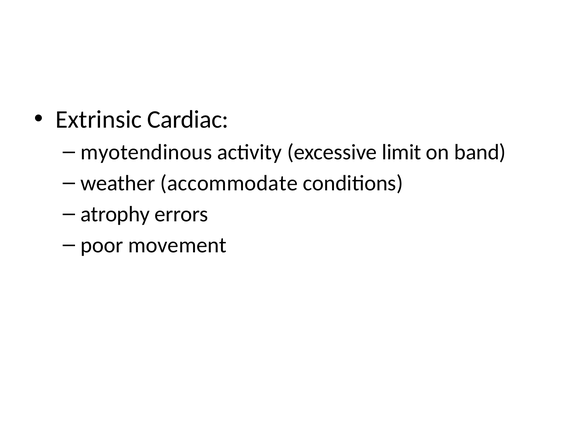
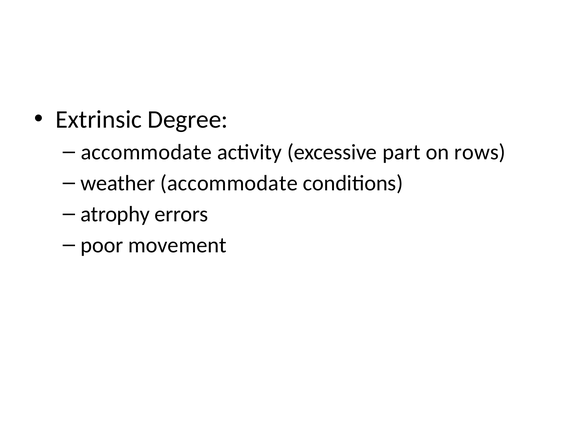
Cardiac: Cardiac -> Degree (188, 120)
myotendinous: myotendinous -> accommodate (146, 152)
limit: limit -> part (401, 152)
band: band -> rows (480, 152)
